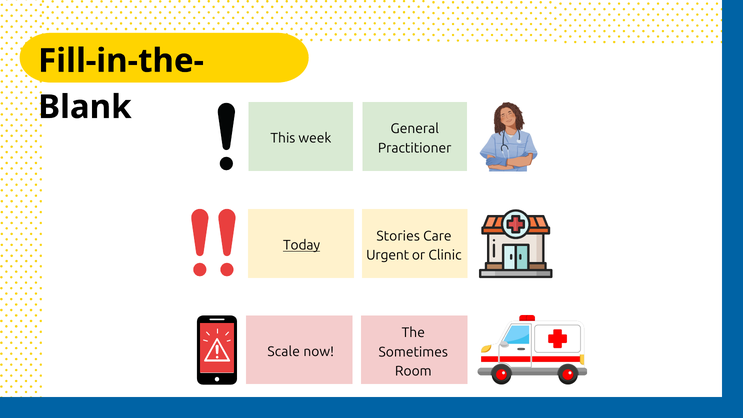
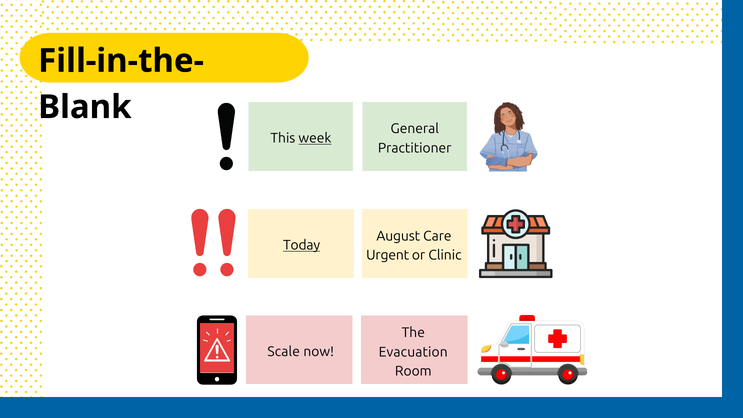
week underline: none -> present (315, 138)
Stories: Stories -> August (398, 236)
Sometimes: Sometimes -> Evacuation (413, 352)
